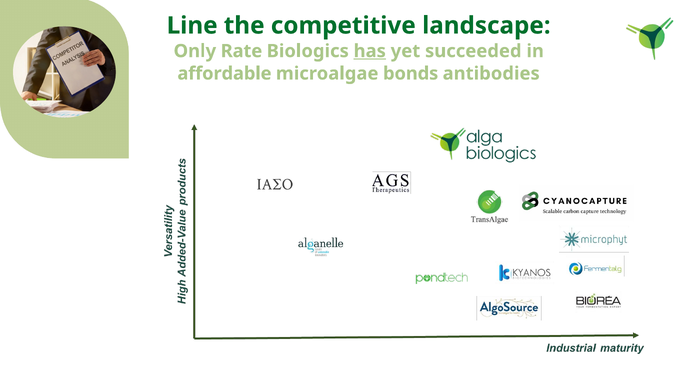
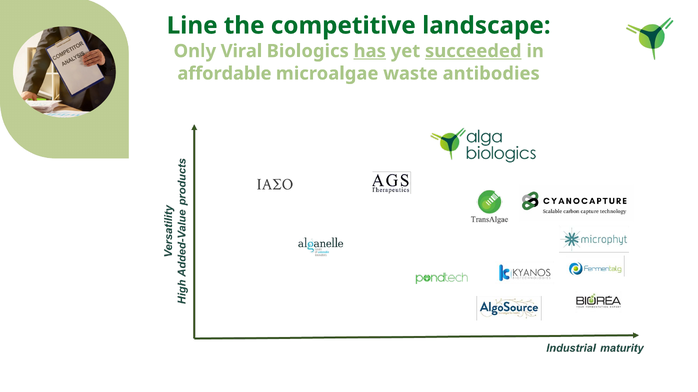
Rate: Rate -> Viral (241, 51)
succeeded underline: none -> present (473, 51)
bonds: bonds -> waste (411, 74)
